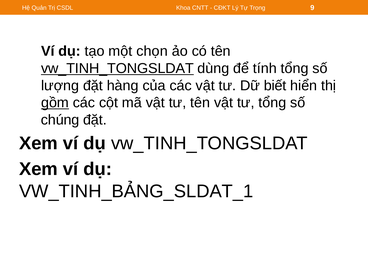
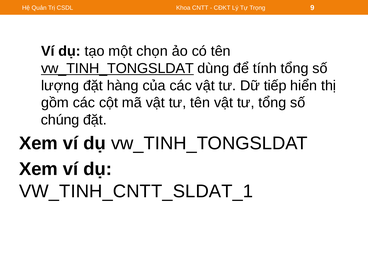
biết: biết -> tiếp (275, 86)
gồm underline: present -> none (55, 103)
VW_TINH_BẢNG_SLDAT_1: VW_TINH_BẢNG_SLDAT_1 -> VW_TINH_CNTT_SLDAT_1 (136, 191)
